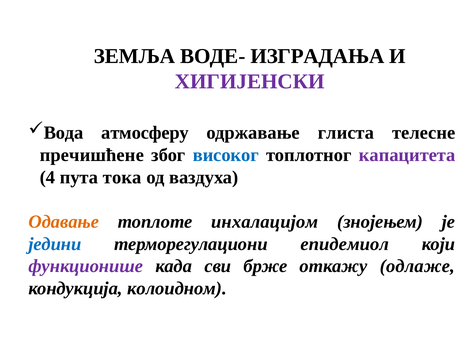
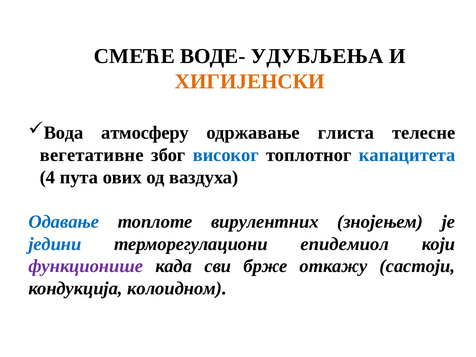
ЗЕМЉА: ЗЕМЉА -> СМЕЋЕ (134, 56)
ИЗГРАДАЊА: ИЗГРАДАЊА -> УДУБЉЕЊА (317, 56)
ХИГИЈЕНСКИ colour: purple -> orange (250, 82)
пречишћене: пречишћене -> вегетативне (92, 155)
капацитета colour: purple -> blue (407, 155)
тока: тока -> ових (122, 177)
Одавање colour: orange -> blue (64, 222)
инхалацијом: инхалацијом -> вирулентних (265, 222)
одлаже: одлаже -> састоји (417, 266)
